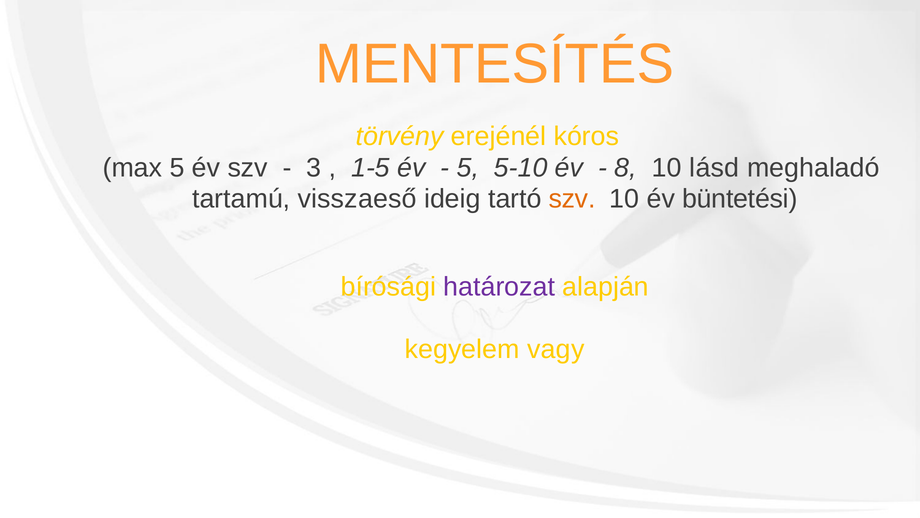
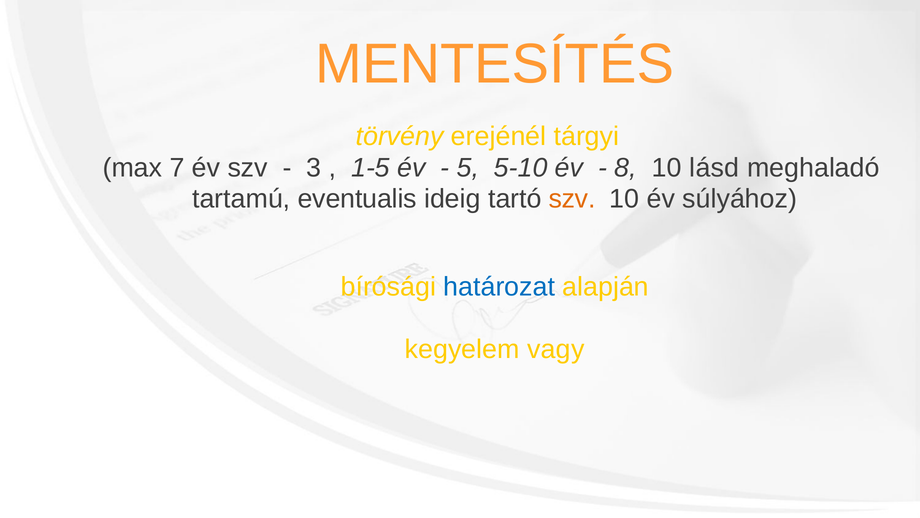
kóros: kóros -> tárgyi (586, 136)
max 5: 5 -> 7 (177, 168)
visszaeső: visszaeső -> eventualis (357, 199)
büntetési: büntetési -> súlyához (740, 199)
határozat colour: purple -> blue (499, 287)
